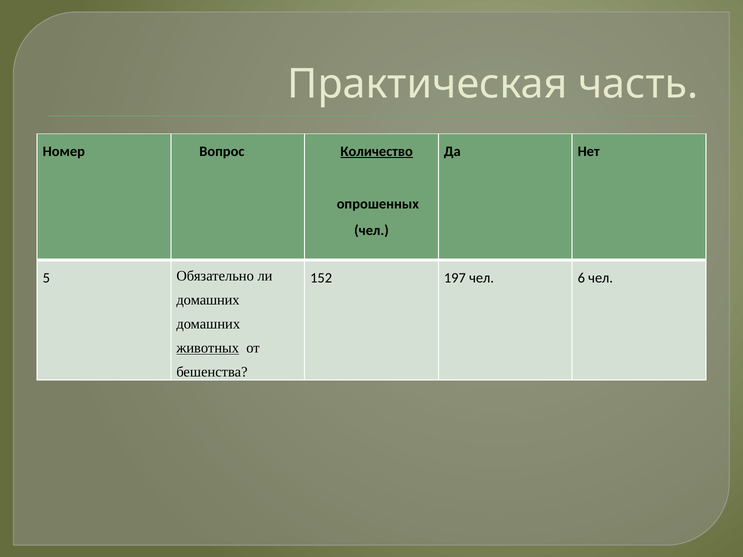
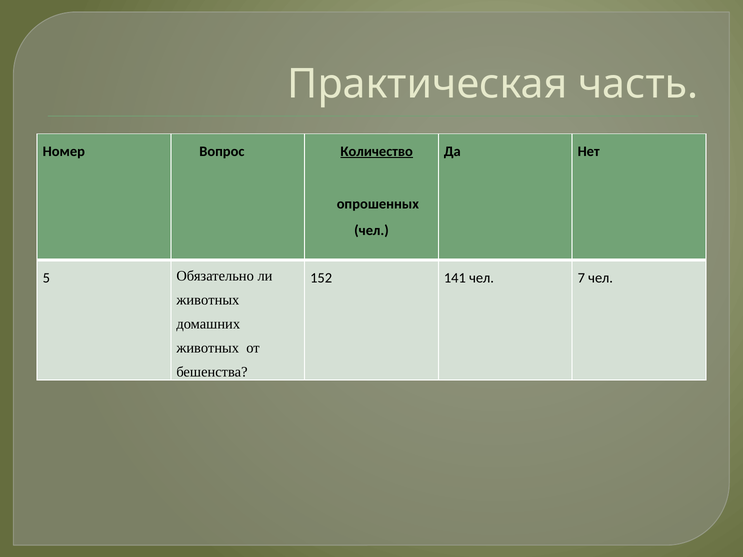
197: 197 -> 141 (455, 278)
6: 6 -> 7 (581, 278)
домашних: домашних -> животных (208, 300)
животных underline: present -> none (208, 348)
